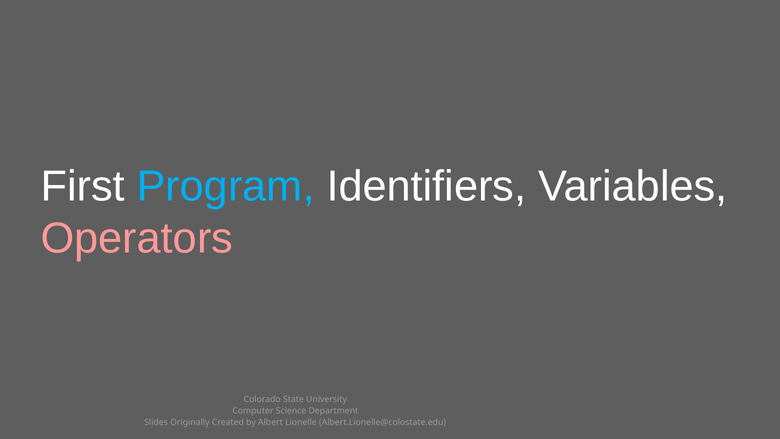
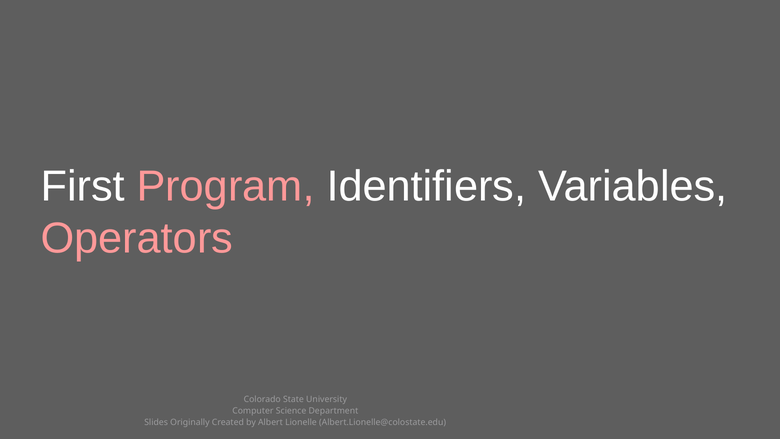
Program colour: light blue -> pink (226, 186)
